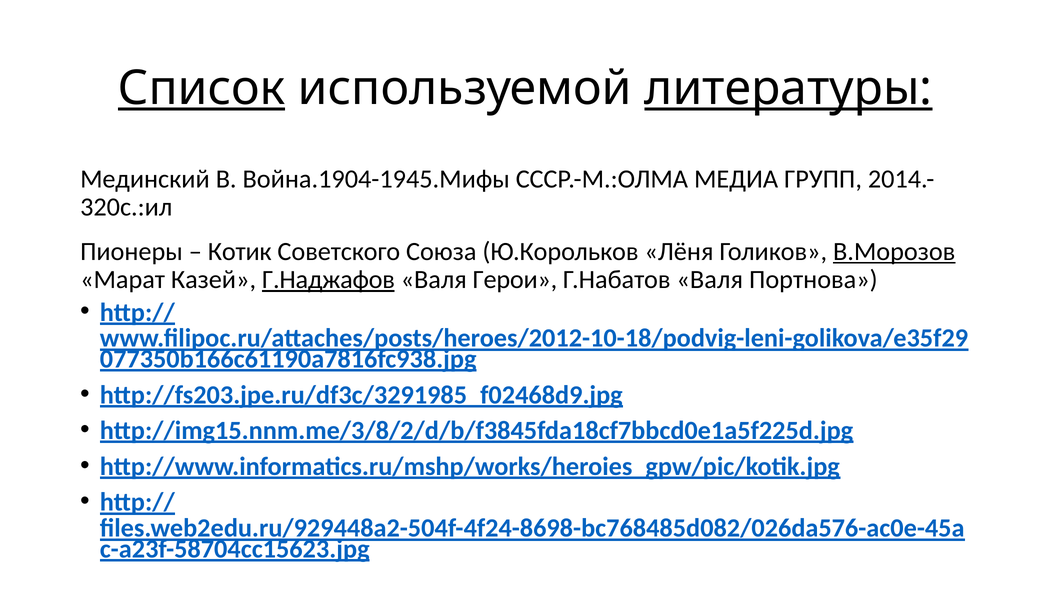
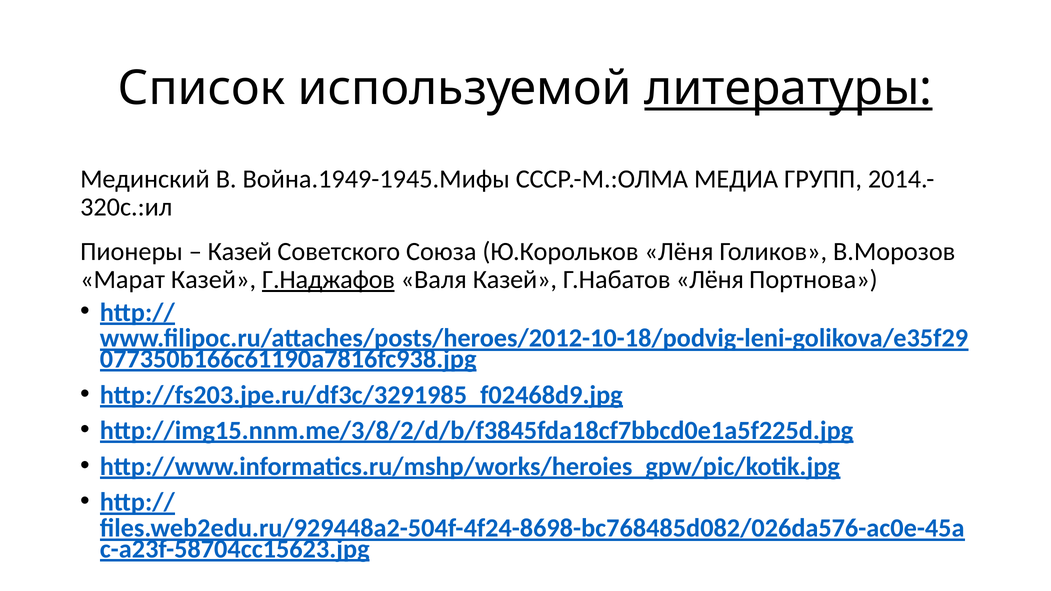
Список underline: present -> none (202, 88)
Война.1904-1945.Мифы: Война.1904-1945.Мифы -> Война.1949-1945.Мифы (376, 179)
Котик: Котик -> Казей (240, 251)
В.Морозов underline: present -> none (894, 251)
Валя Герои: Герои -> Казей (515, 280)
Г.Набатов Валя: Валя -> Лёня (710, 280)
